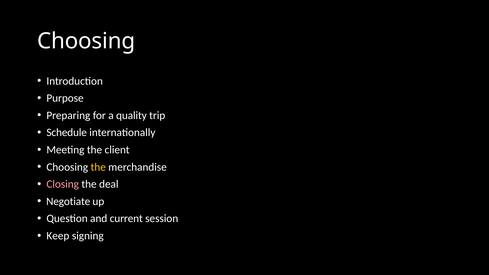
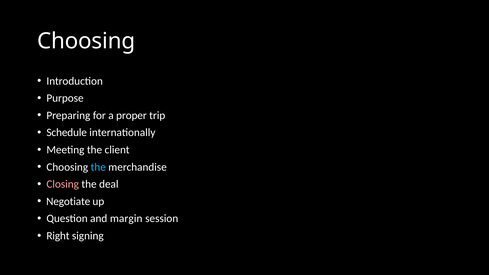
quality: quality -> proper (131, 115)
the colour: yellow -> light blue (98, 167)
current: current -> margin (126, 219)
Keep: Keep -> Right (58, 236)
